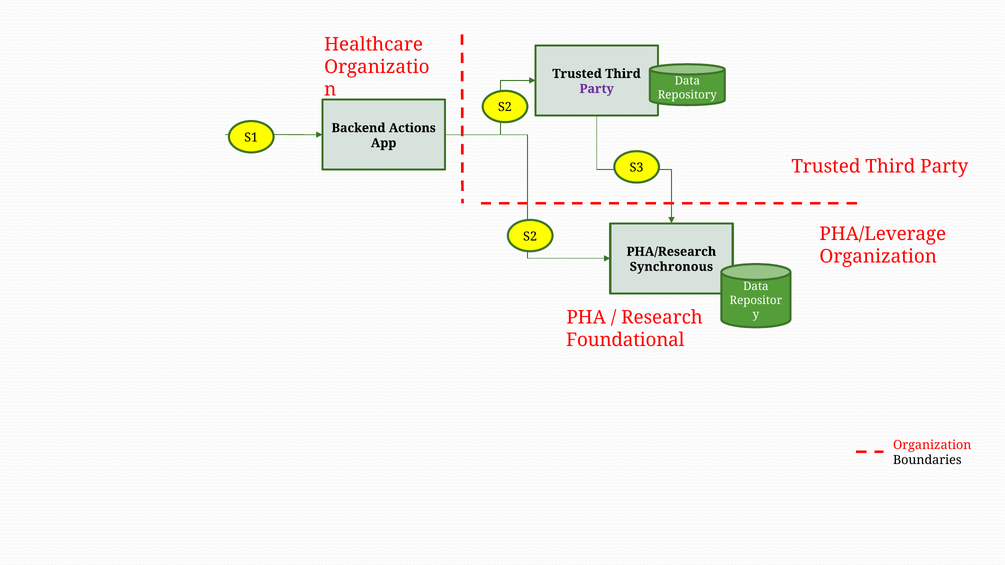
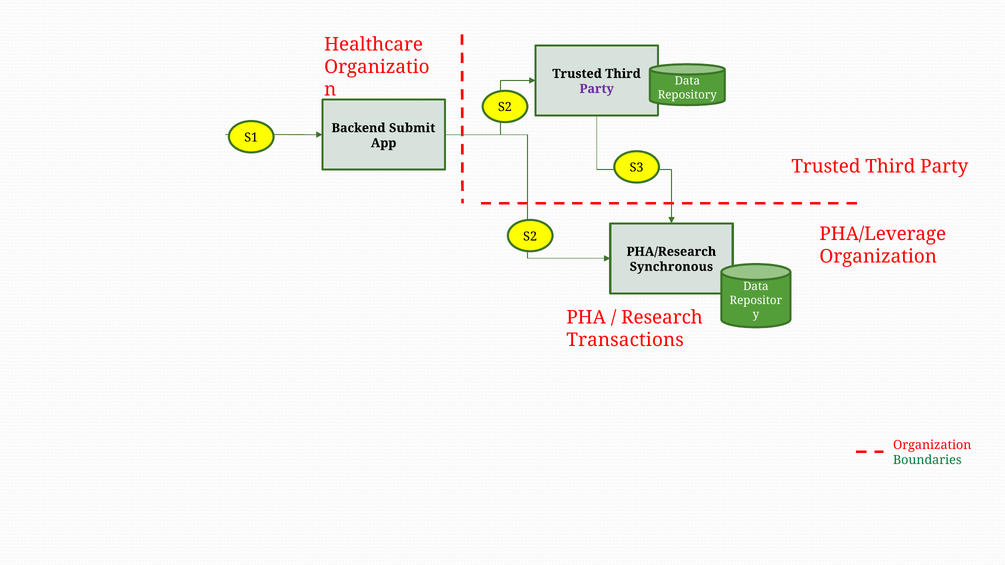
Actions: Actions -> Submit (412, 128)
Foundational: Foundational -> Transactions (625, 340)
Boundaries colour: black -> green (927, 461)
